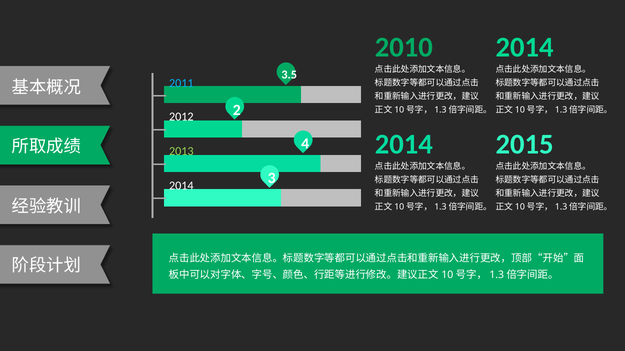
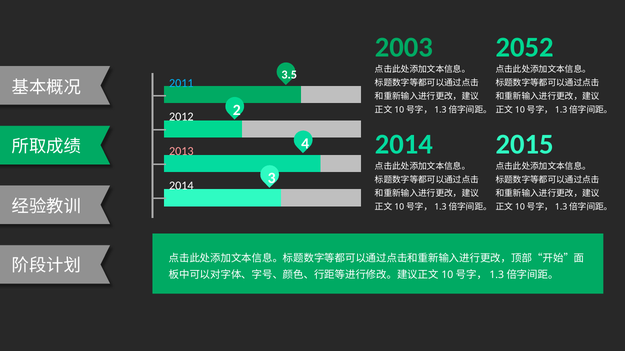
2010: 2010 -> 2003 (404, 48)
2014: 2014 -> 2052 (525, 48)
2013 colour: light green -> pink (181, 151)
